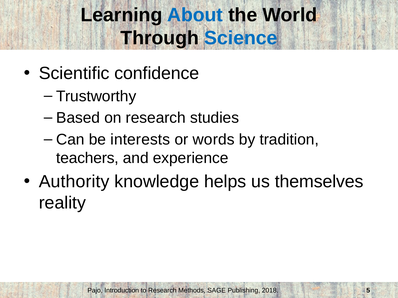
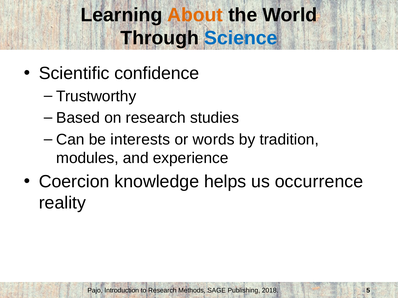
About colour: blue -> orange (195, 15)
teachers: teachers -> modules (87, 158)
Authority: Authority -> Coercion (74, 182)
themselves: themselves -> occurrence (319, 182)
